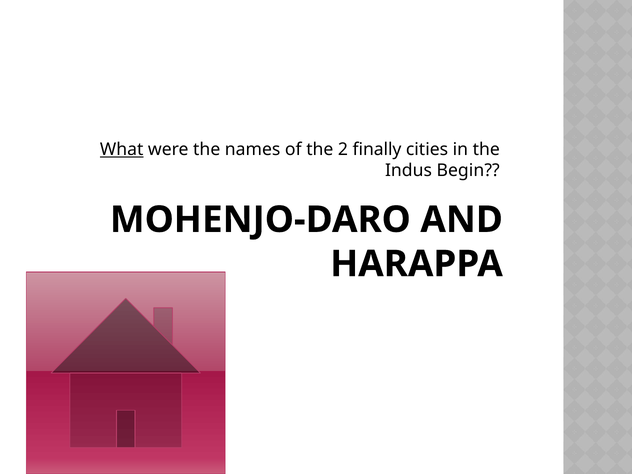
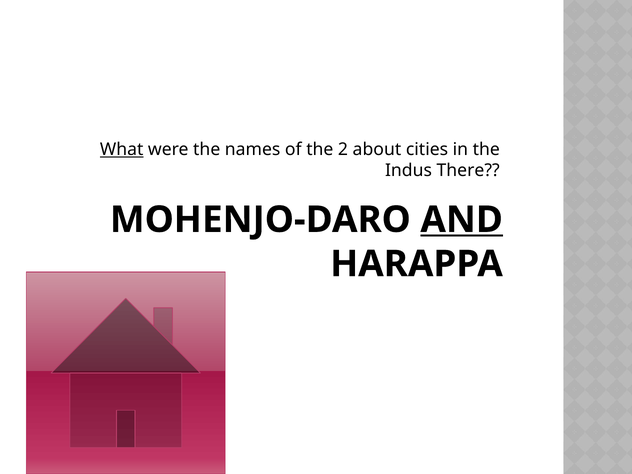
finally: finally -> about (377, 150)
Begin: Begin -> There (468, 171)
AND underline: none -> present (462, 220)
